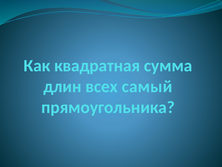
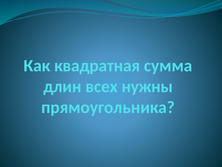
самый: самый -> нужны (147, 86)
